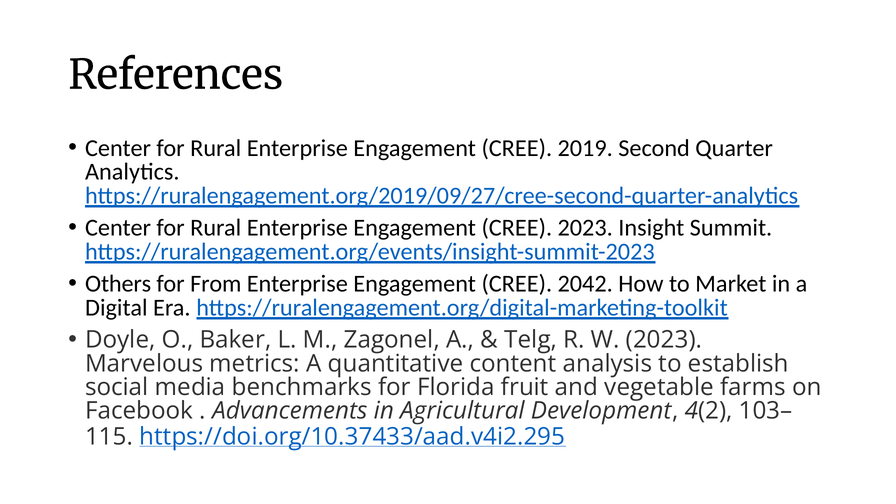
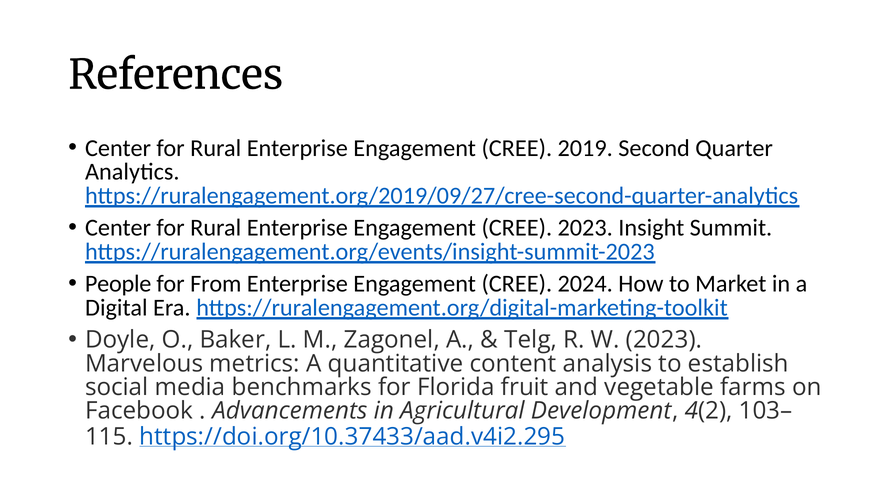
Others: Others -> People (118, 284)
2042: 2042 -> 2024 (585, 284)
